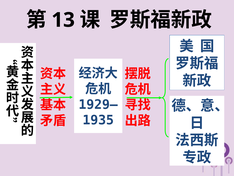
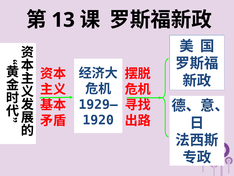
1935: 1935 -> 1920 (98, 120)
